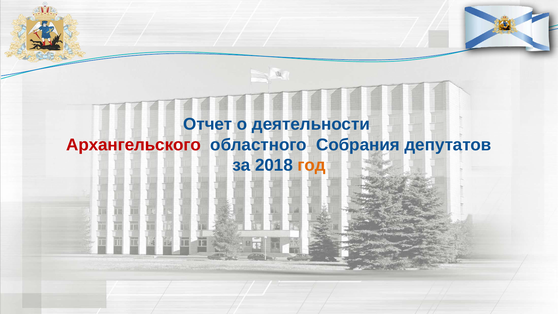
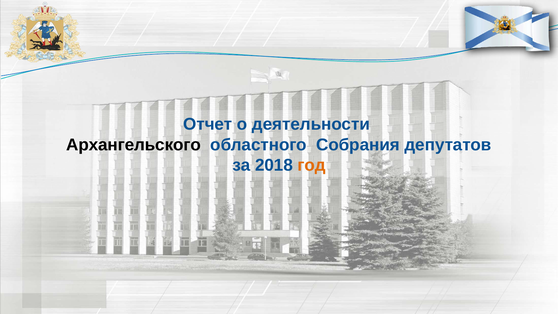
Архангельского colour: red -> black (134, 145)
